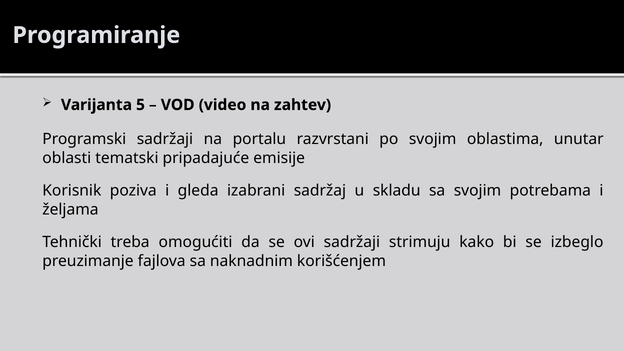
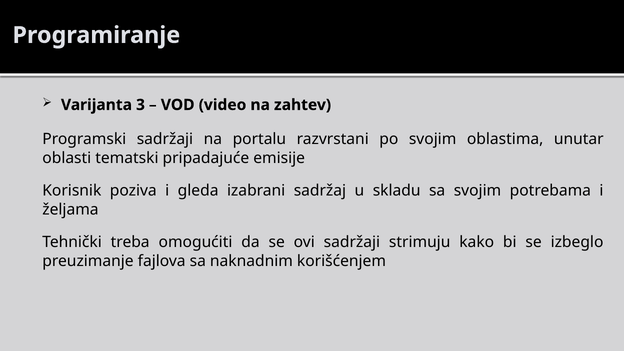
5: 5 -> 3 (141, 105)
